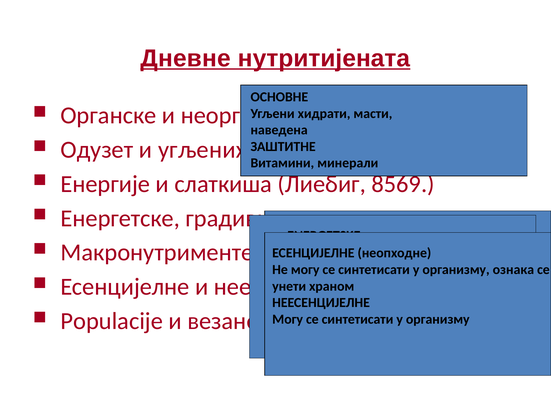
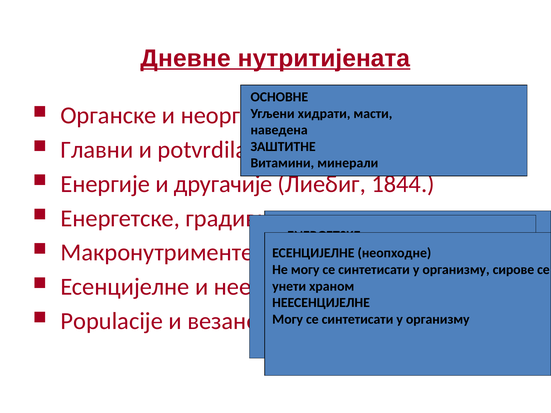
Одузет: Одузет -> Главни (97, 150)
угљених: угљених -> potvrdila (202, 150)
слаткиша: слаткиша -> другачије (223, 184)
8569: 8569 -> 1844 (403, 184)
ознака: ознака -> сирове (513, 270)
